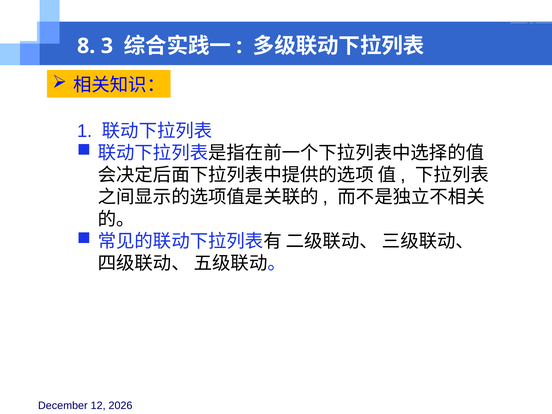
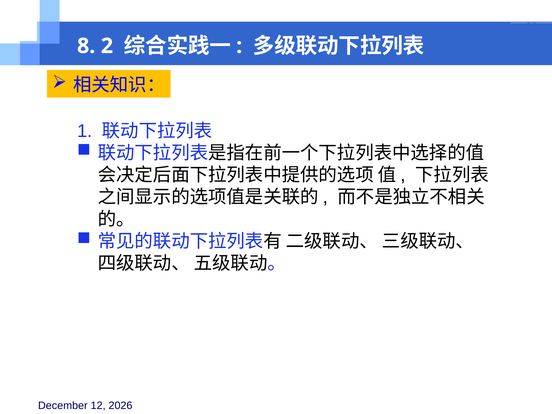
3: 3 -> 2 (107, 46)
